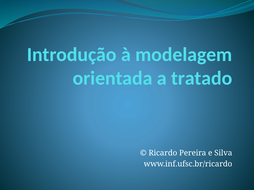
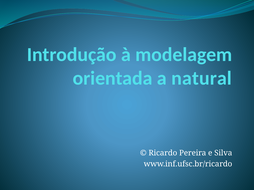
tratado: tratado -> natural (202, 78)
